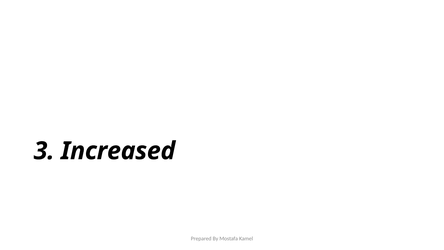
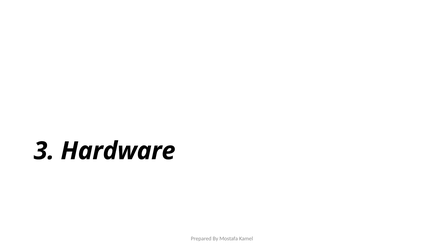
Increased: Increased -> Hardware (118, 151)
